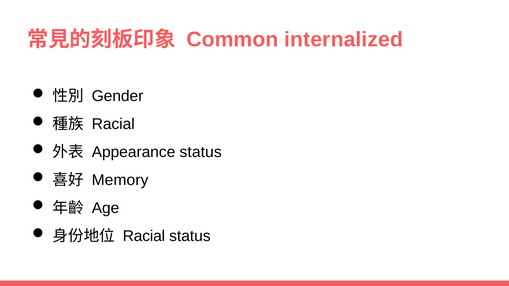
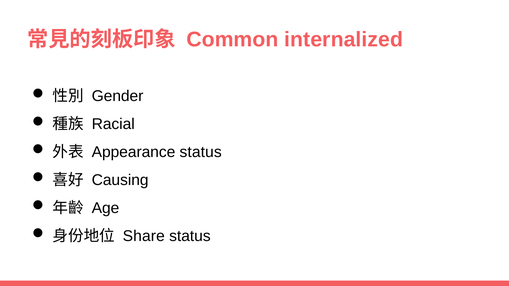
Memory: Memory -> Causing (120, 180)
Racial: Racial -> Share (144, 236)
